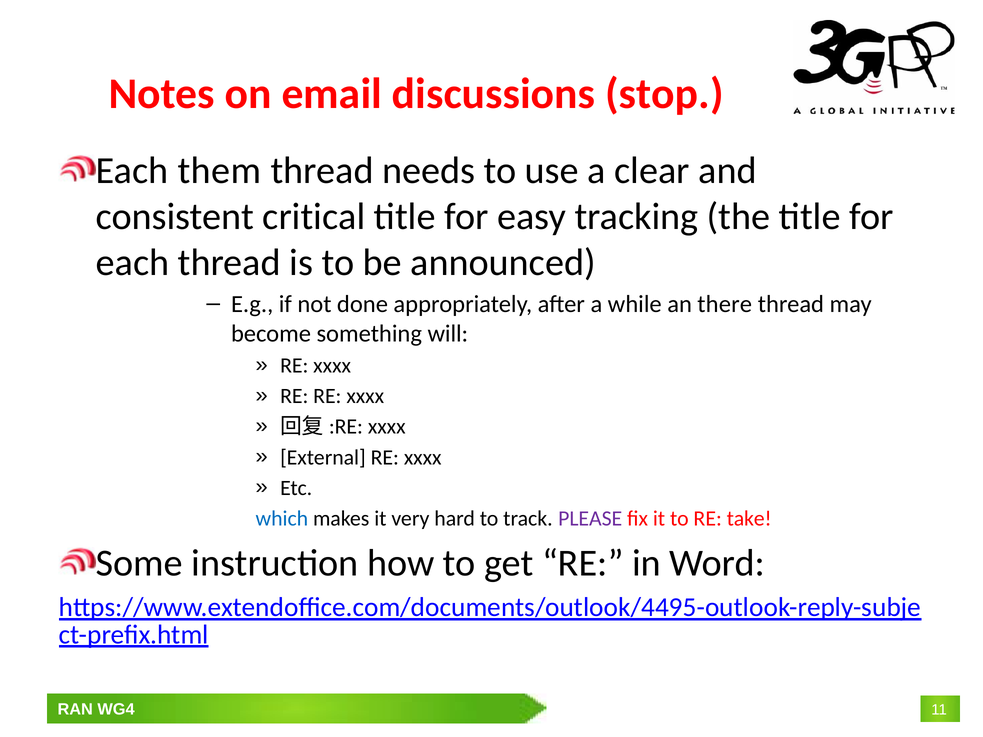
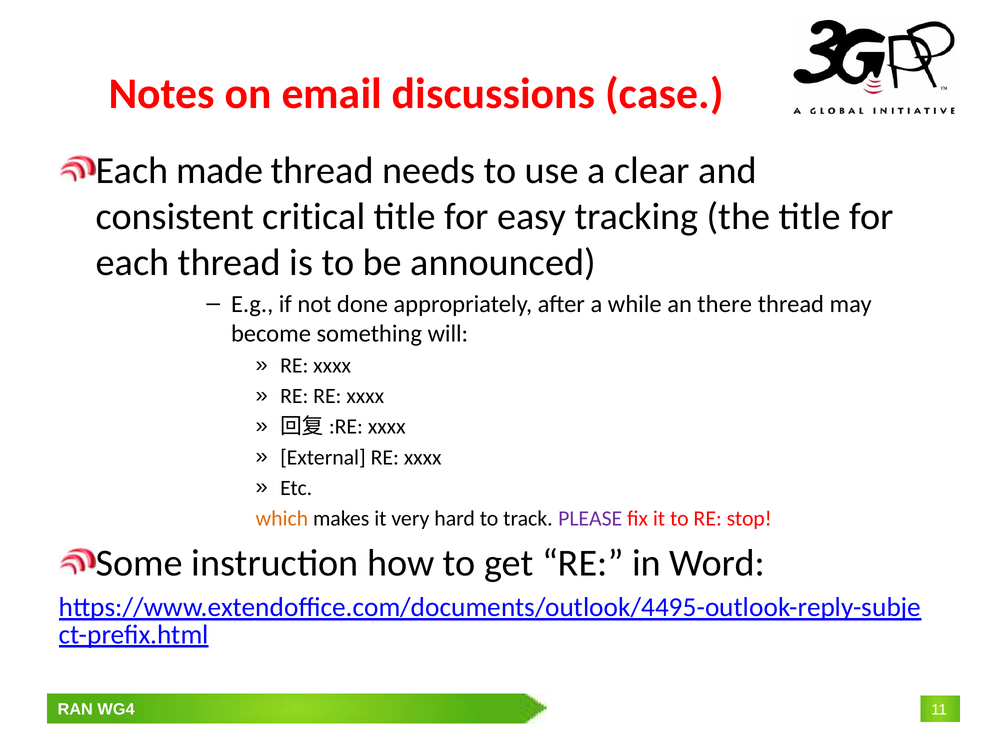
stop: stop -> case (664, 94)
them: them -> made (220, 171)
which colour: blue -> orange (282, 519)
take: take -> stop (749, 519)
